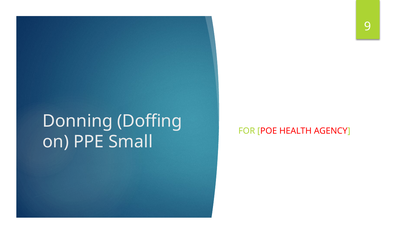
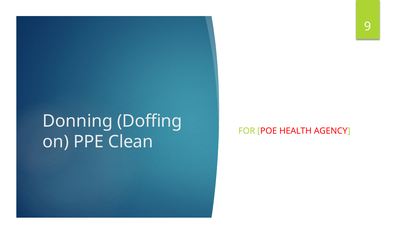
Small: Small -> Clean (131, 142)
